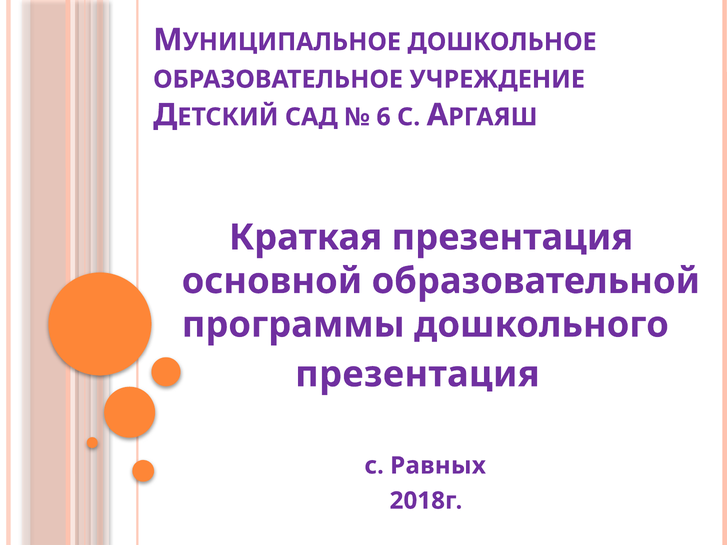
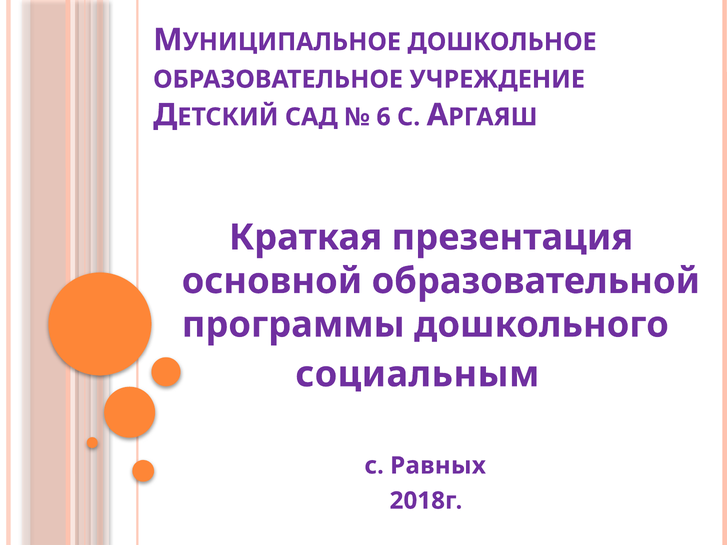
презентация: презентация -> социальным (417, 375)
